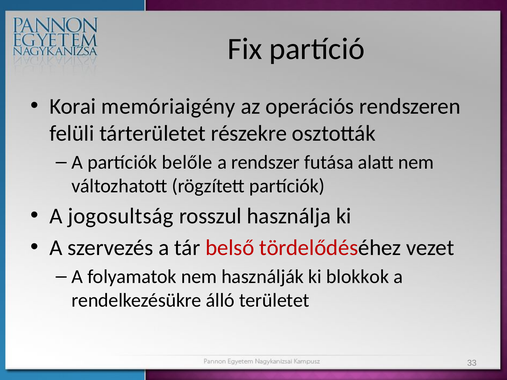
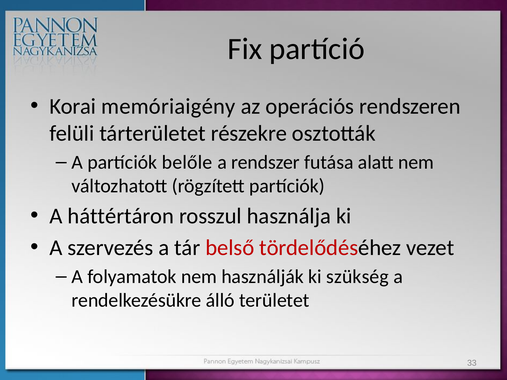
jogosultság: jogosultság -> háttértáron (121, 216)
blokkok: blokkok -> szükség (358, 277)
